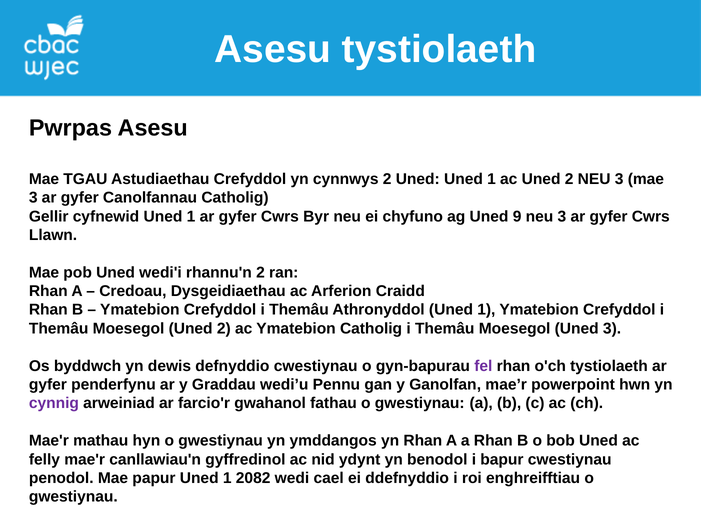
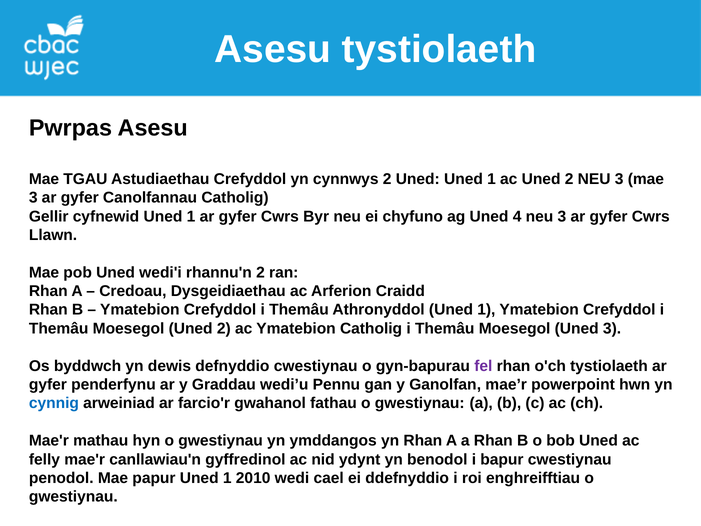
9: 9 -> 4 (517, 216)
cynnig colour: purple -> blue (54, 403)
2082: 2082 -> 2010 (253, 478)
